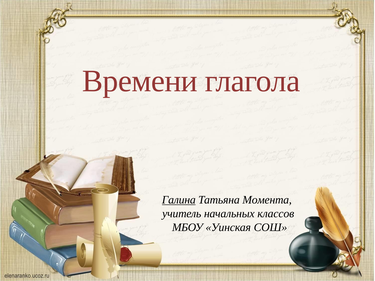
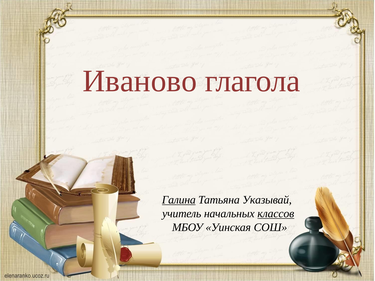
Времени: Времени -> Иваново (140, 81)
Момента: Момента -> Указывай (267, 200)
классов underline: none -> present (276, 214)
